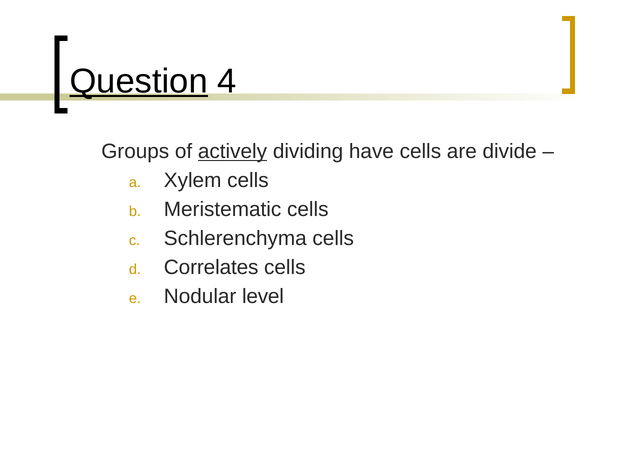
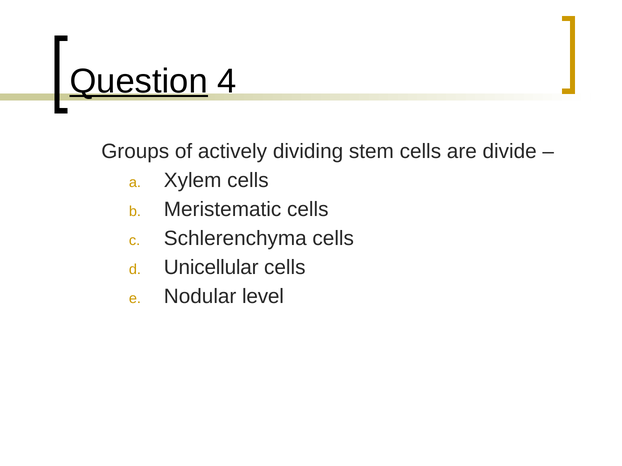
actively underline: present -> none (233, 152)
have: have -> stem (371, 152)
Correlates: Correlates -> Unicellular (211, 268)
